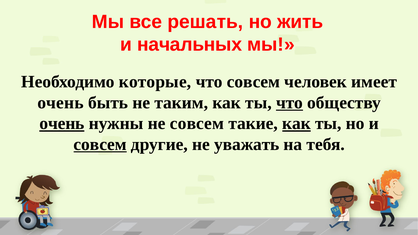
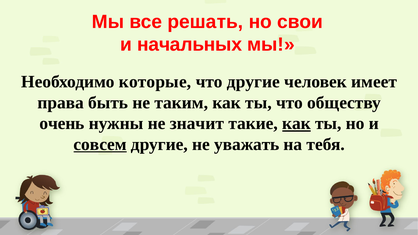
жить: жить -> свои (300, 22)
что совсем: совсем -> другие (253, 82)
очень: очень -> права (61, 103)
что underline: present -> none (290, 103)
очень underline: present -> none (62, 124)
не совсем: совсем -> значит (197, 124)
